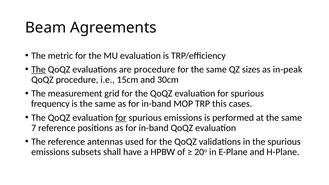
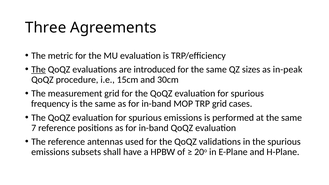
Beam: Beam -> Three (46, 28)
are procedure: procedure -> introduced (155, 69)
TRP this: this -> grid (220, 104)
for underline: present -> none (121, 118)
